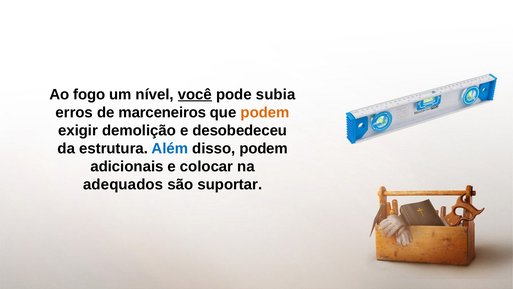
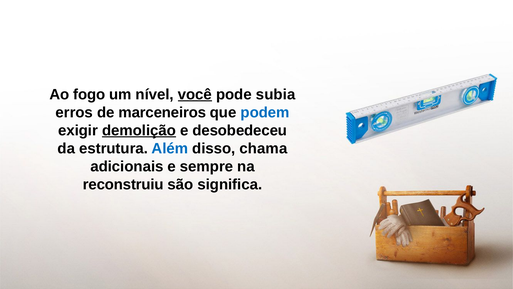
podem colour: orange -> blue (265, 112)
demolição underline: none -> present (139, 130)
disso podem: podem -> chama (263, 148)
colocar: colocar -> sempre (207, 166)
adequados: adequados -> reconstruiu (123, 184)
suportar: suportar -> significa (230, 184)
